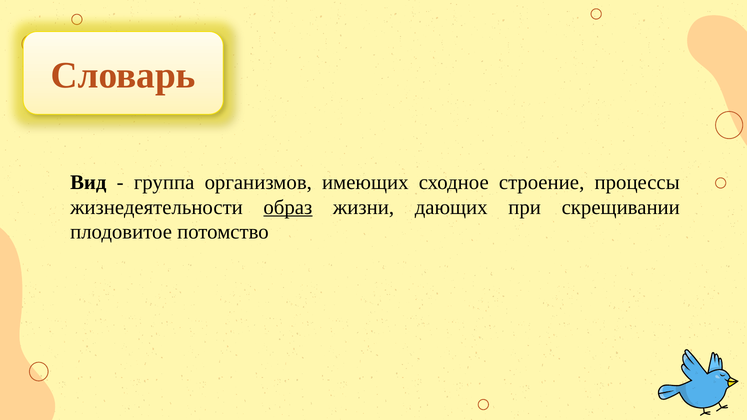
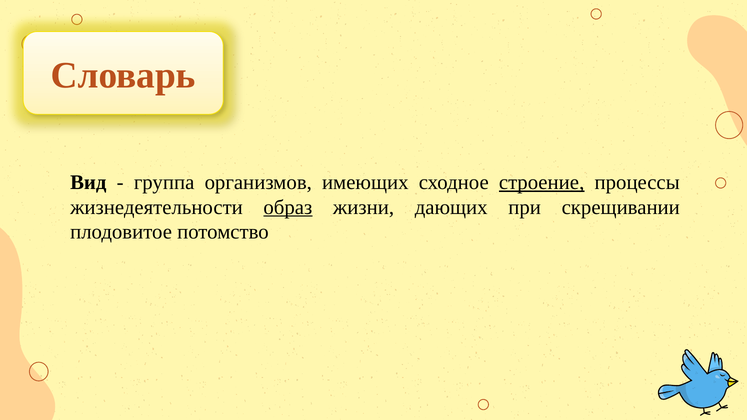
строение underline: none -> present (542, 182)
